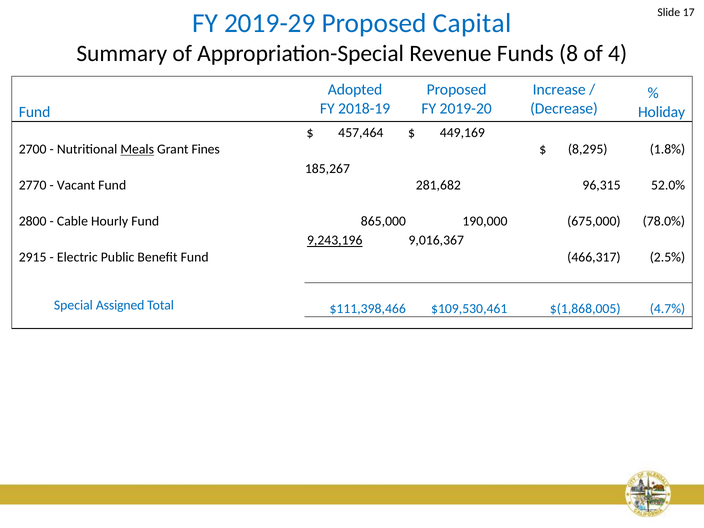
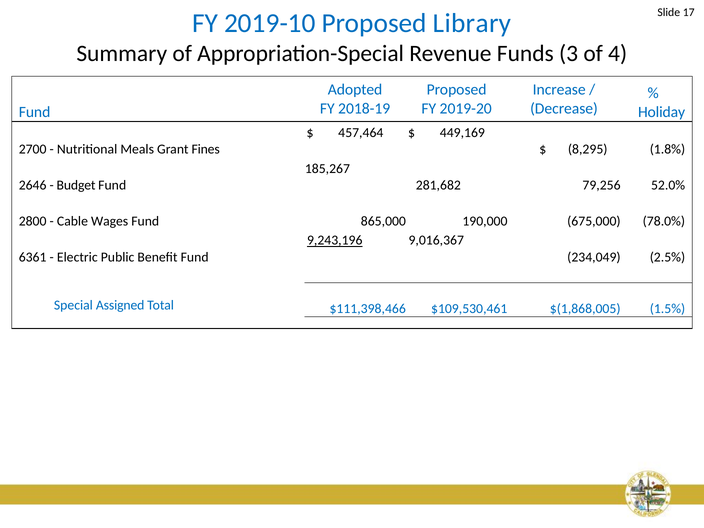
2019-29: 2019-29 -> 2019-10 (270, 23)
Capital: Capital -> Library (472, 23)
8: 8 -> 3 (569, 53)
Meals underline: present -> none (137, 149)
2770: 2770 -> 2646 (33, 185)
Vacant: Vacant -> Budget (76, 185)
96,315: 96,315 -> 79,256 (602, 185)
Hourly: Hourly -> Wages (110, 221)
2915: 2915 -> 6361 (33, 257)
466,317: 466,317 -> 234,049 (594, 257)
4.7%: 4.7% -> 1.5% (667, 309)
